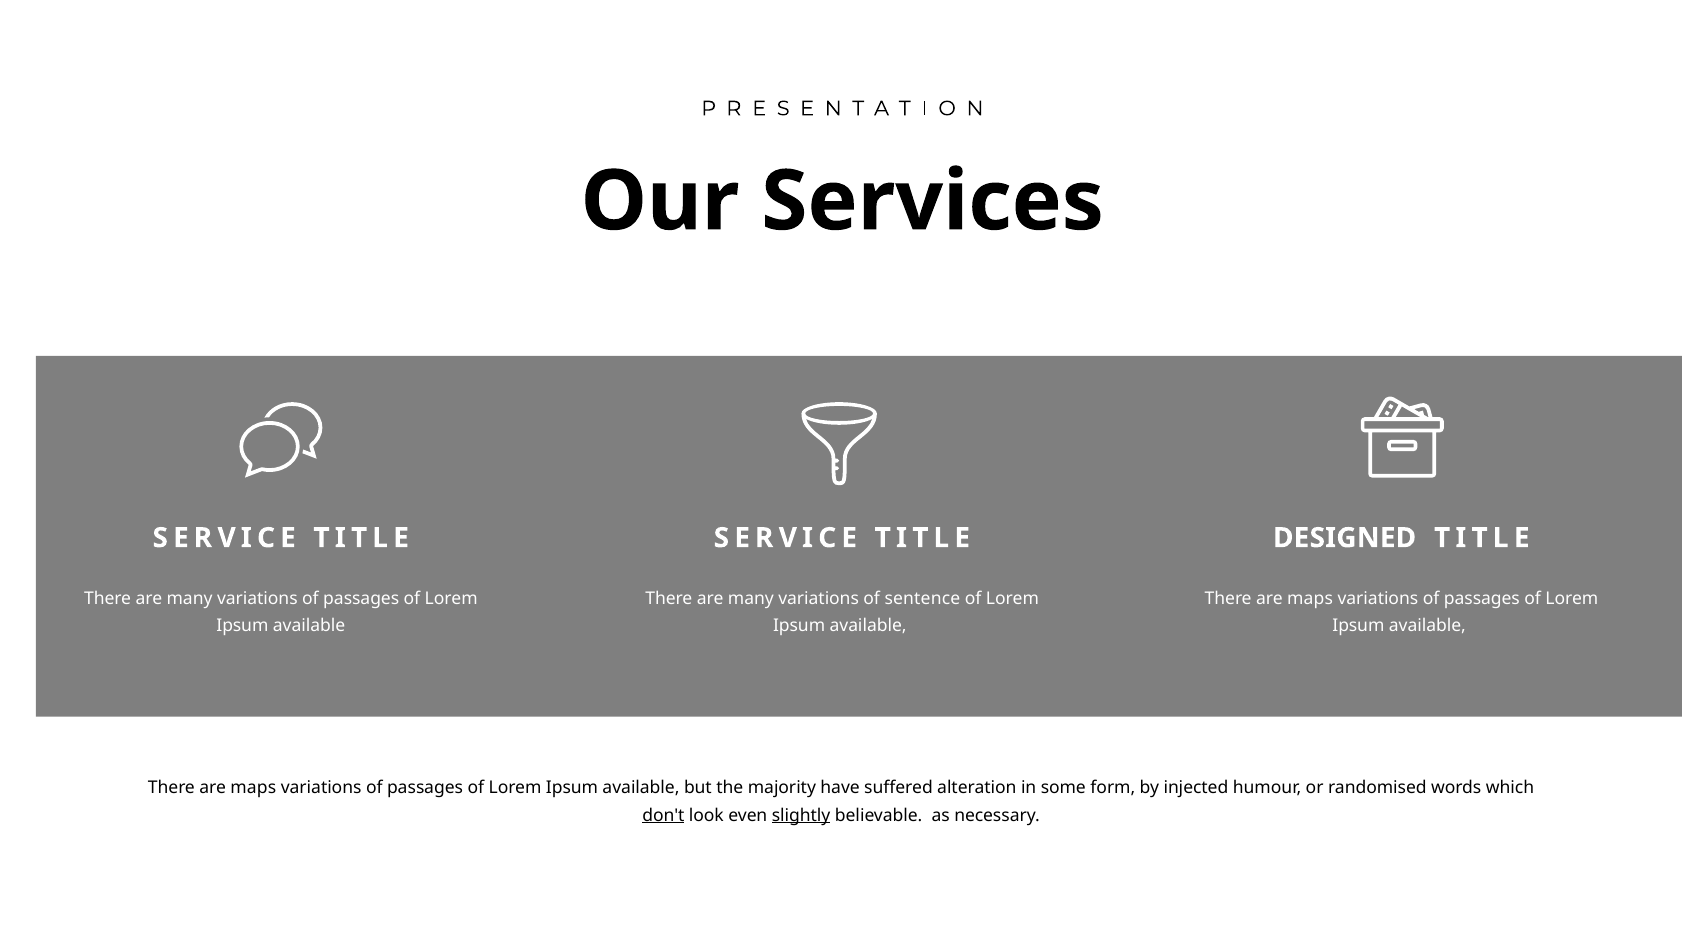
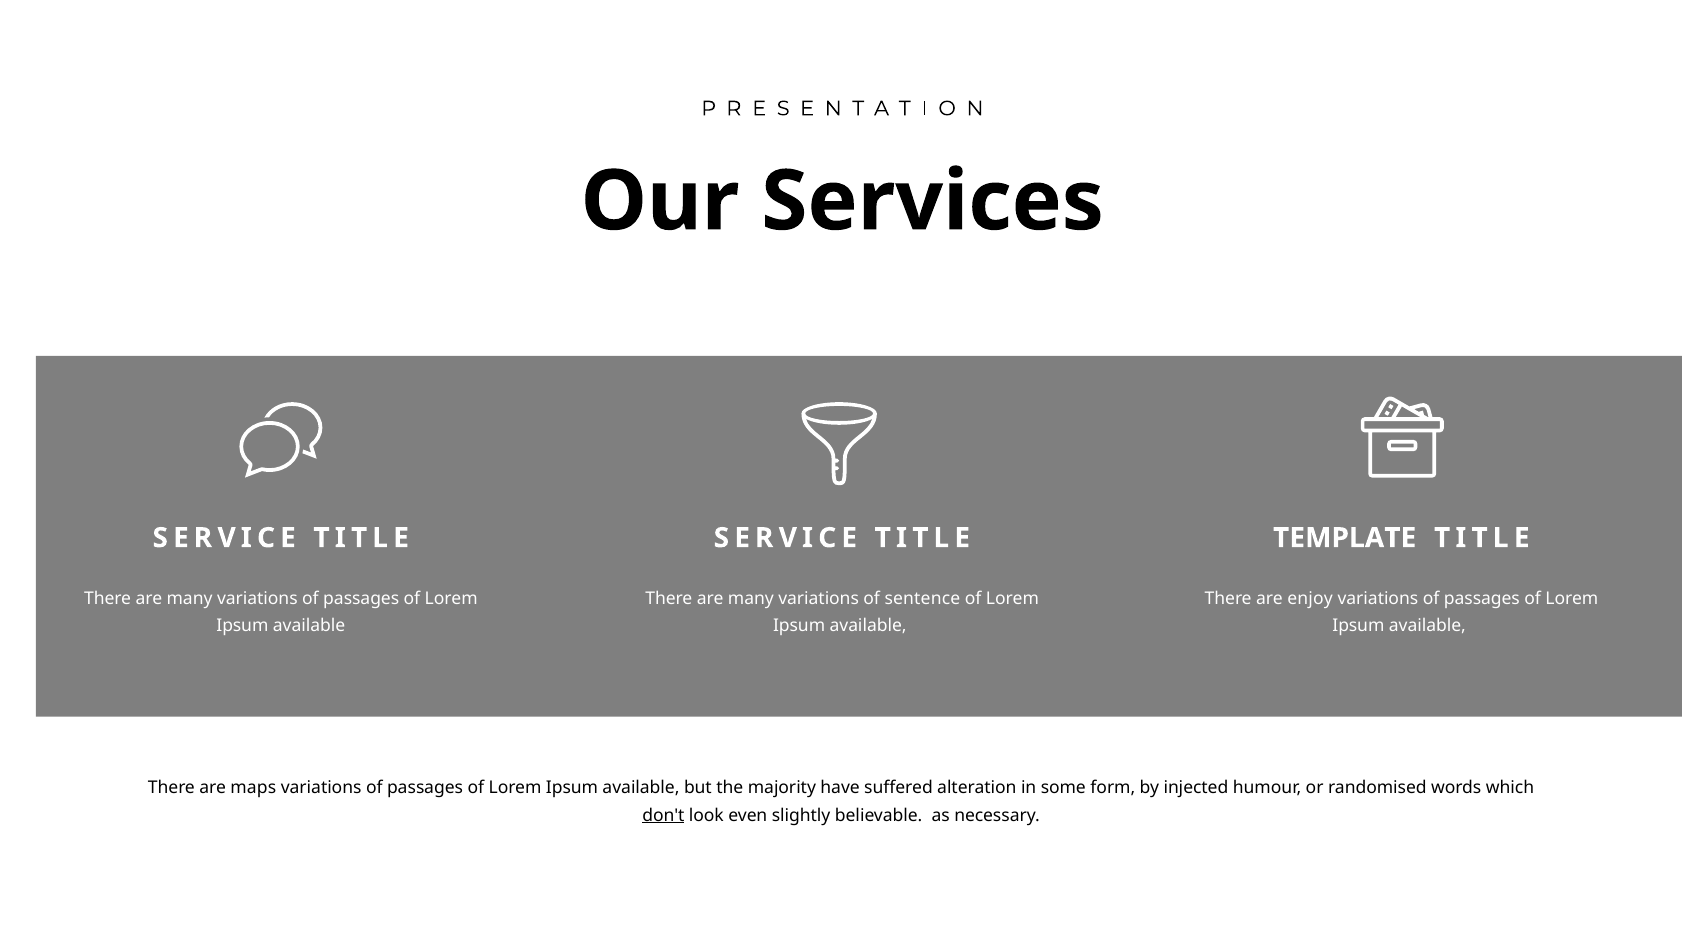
DESIGNED: DESIGNED -> TEMPLATE (1345, 538)
maps: maps -> enjoy (1310, 599)
slightly underline: present -> none (801, 815)
